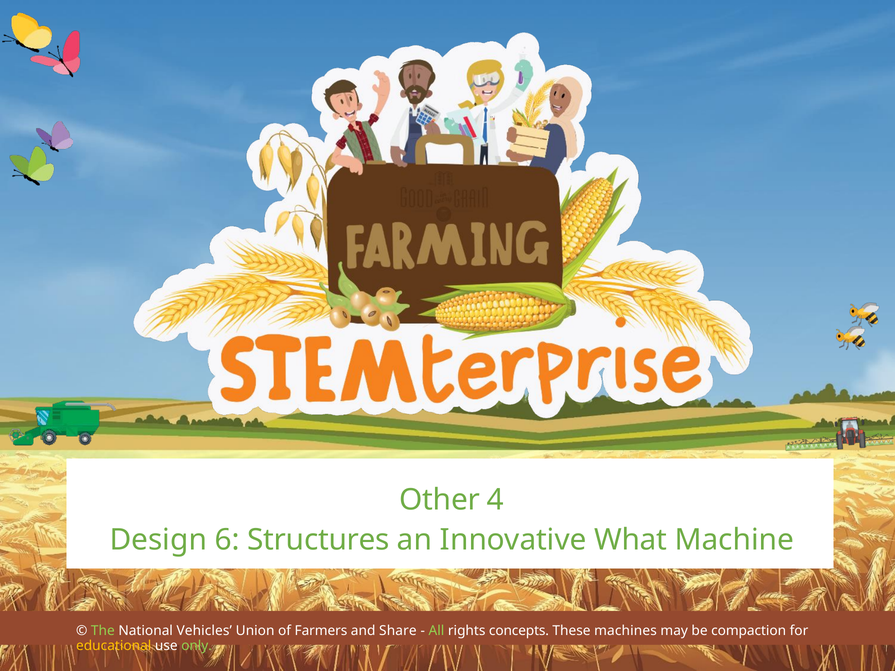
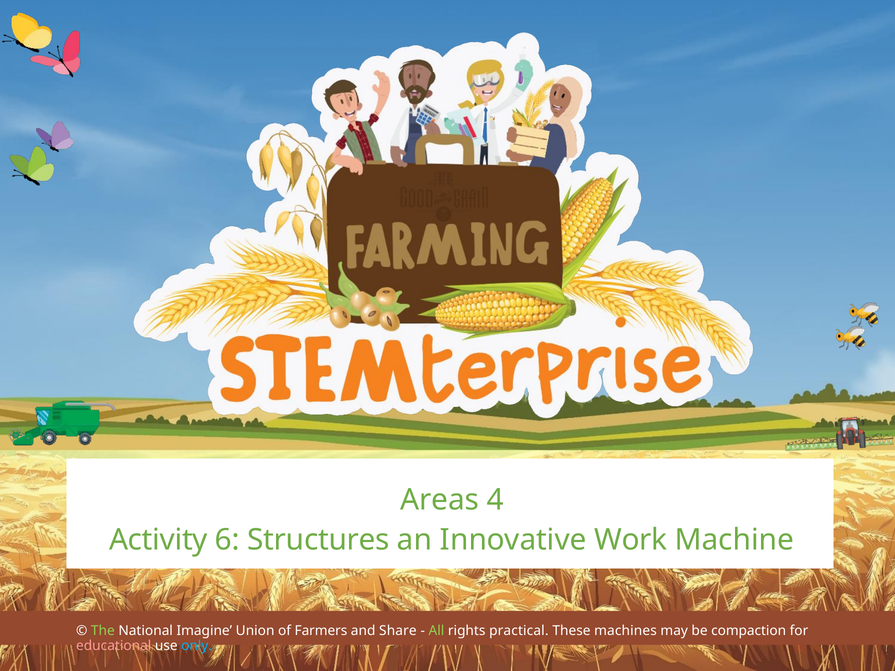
Other: Other -> Areas (440, 500)
Design: Design -> Activity (158, 540)
What: What -> Work (631, 540)
Vehicles: Vehicles -> Imagine (204, 631)
concepts: concepts -> practical (519, 631)
educational colour: yellow -> pink (114, 646)
only colour: light green -> light blue (197, 646)
